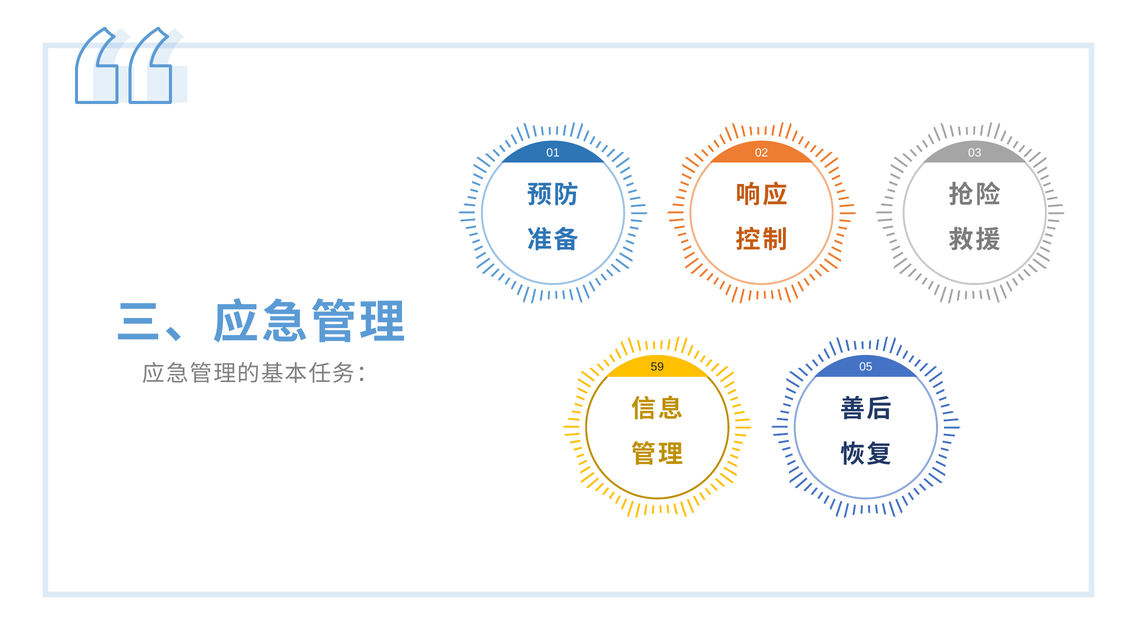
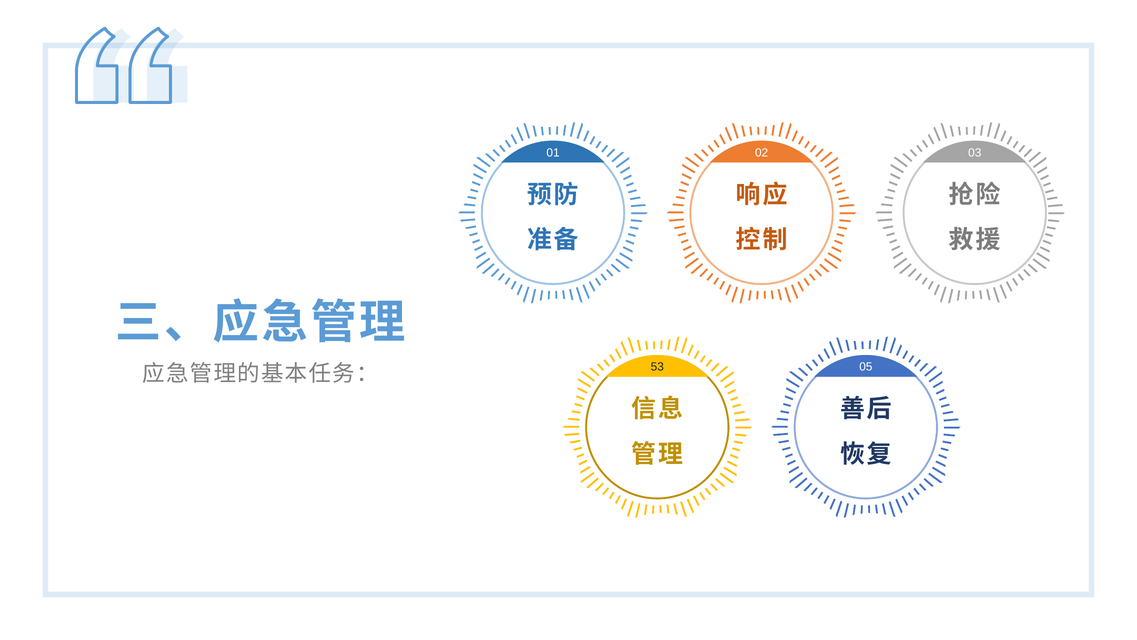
59: 59 -> 53 (657, 367)
